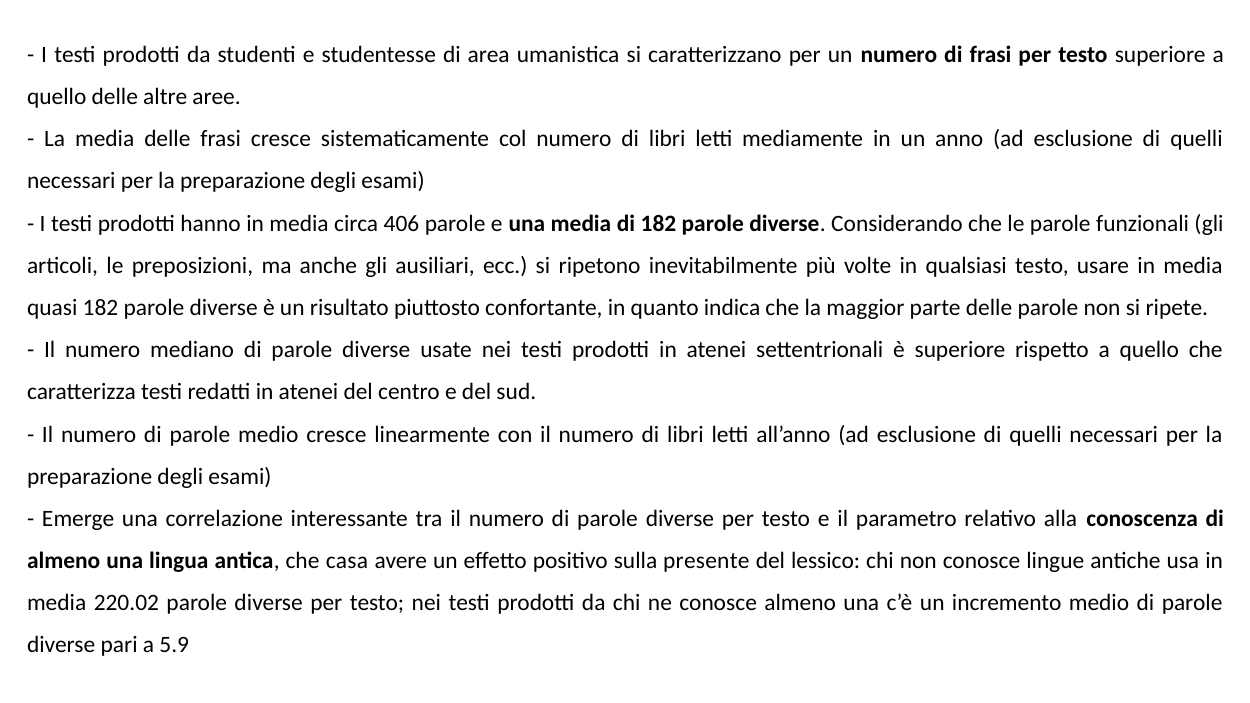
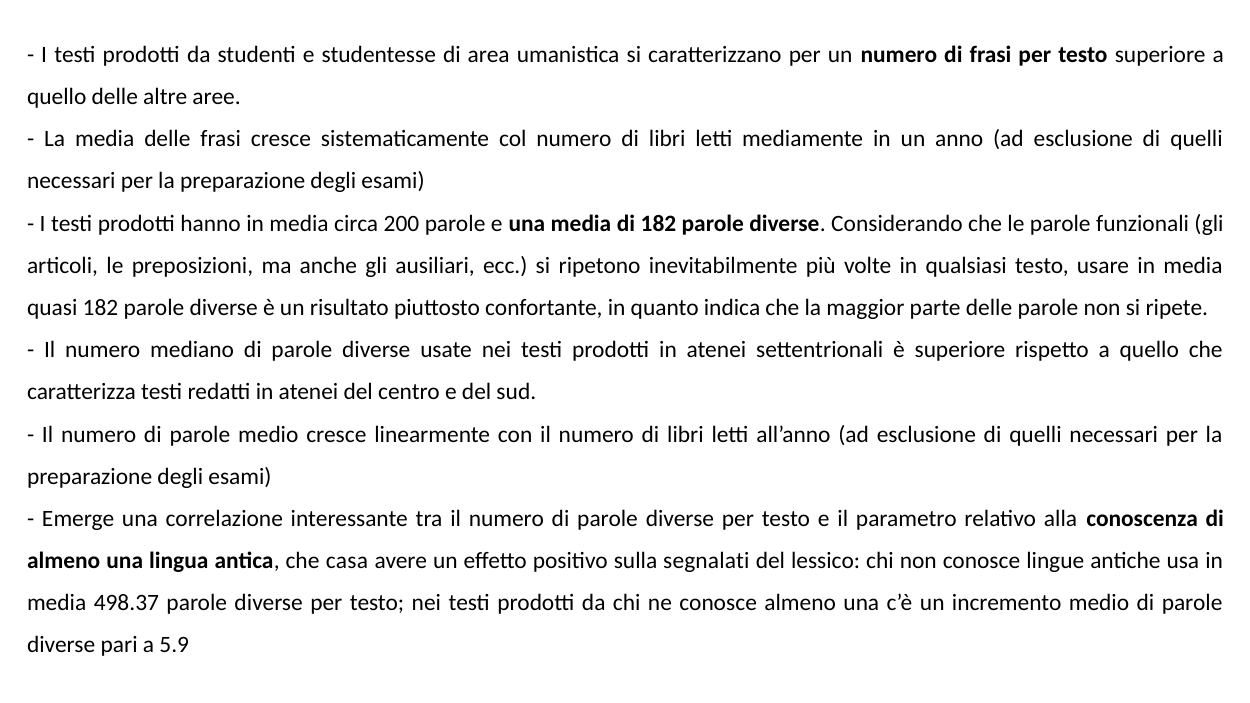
406: 406 -> 200 (401, 223)
presente: presente -> segnalati (706, 561)
220.02: 220.02 -> 498.37 (126, 603)
